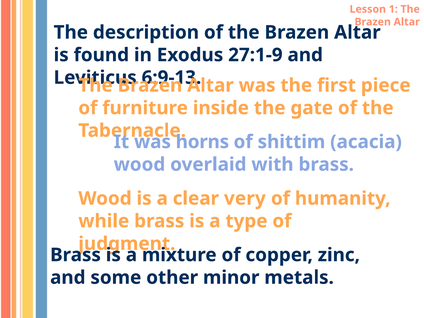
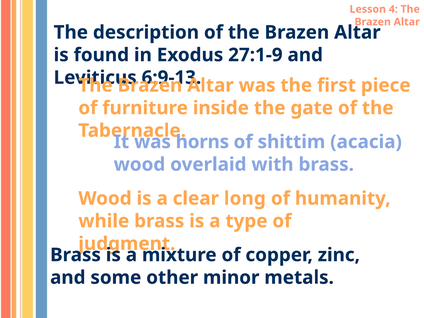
1: 1 -> 4 (393, 9)
very: very -> long (245, 198)
